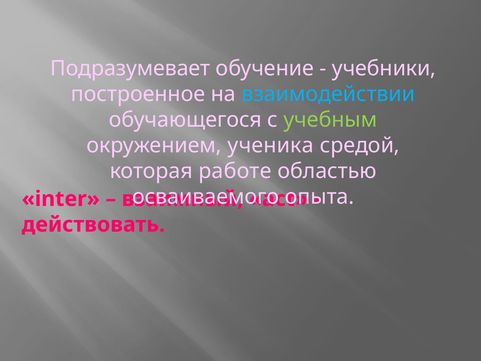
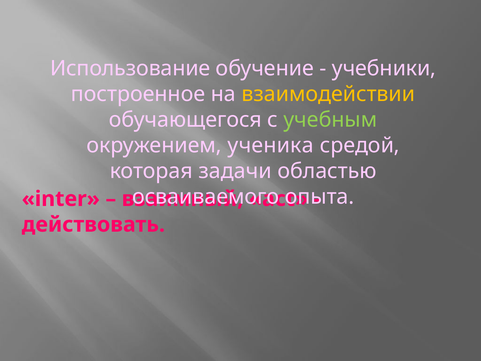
Подразумевает: Подразумевает -> Использование (130, 68)
взаимодействии colour: light blue -> yellow (328, 94)
работе: работе -> задачи (235, 171)
